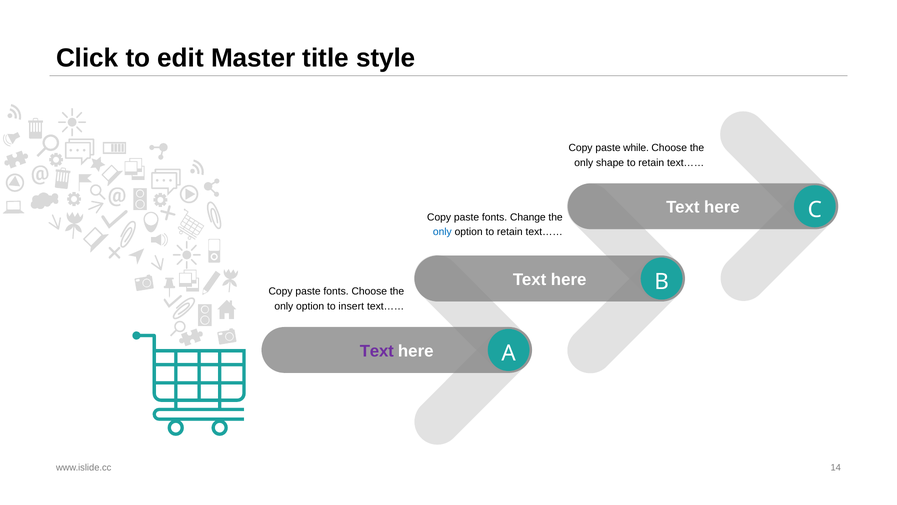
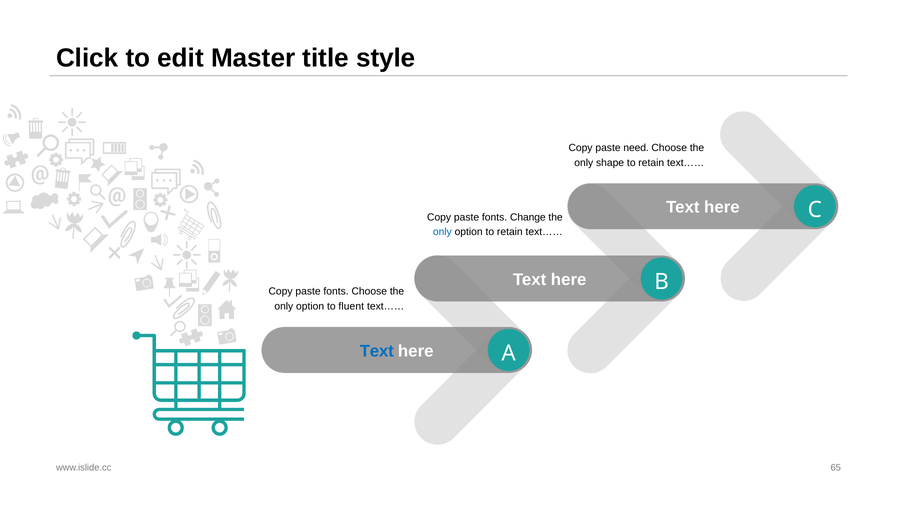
while: while -> need (636, 148)
insert: insert -> fluent (351, 306)
Text colour: purple -> blue (377, 351)
14: 14 -> 65 (836, 467)
